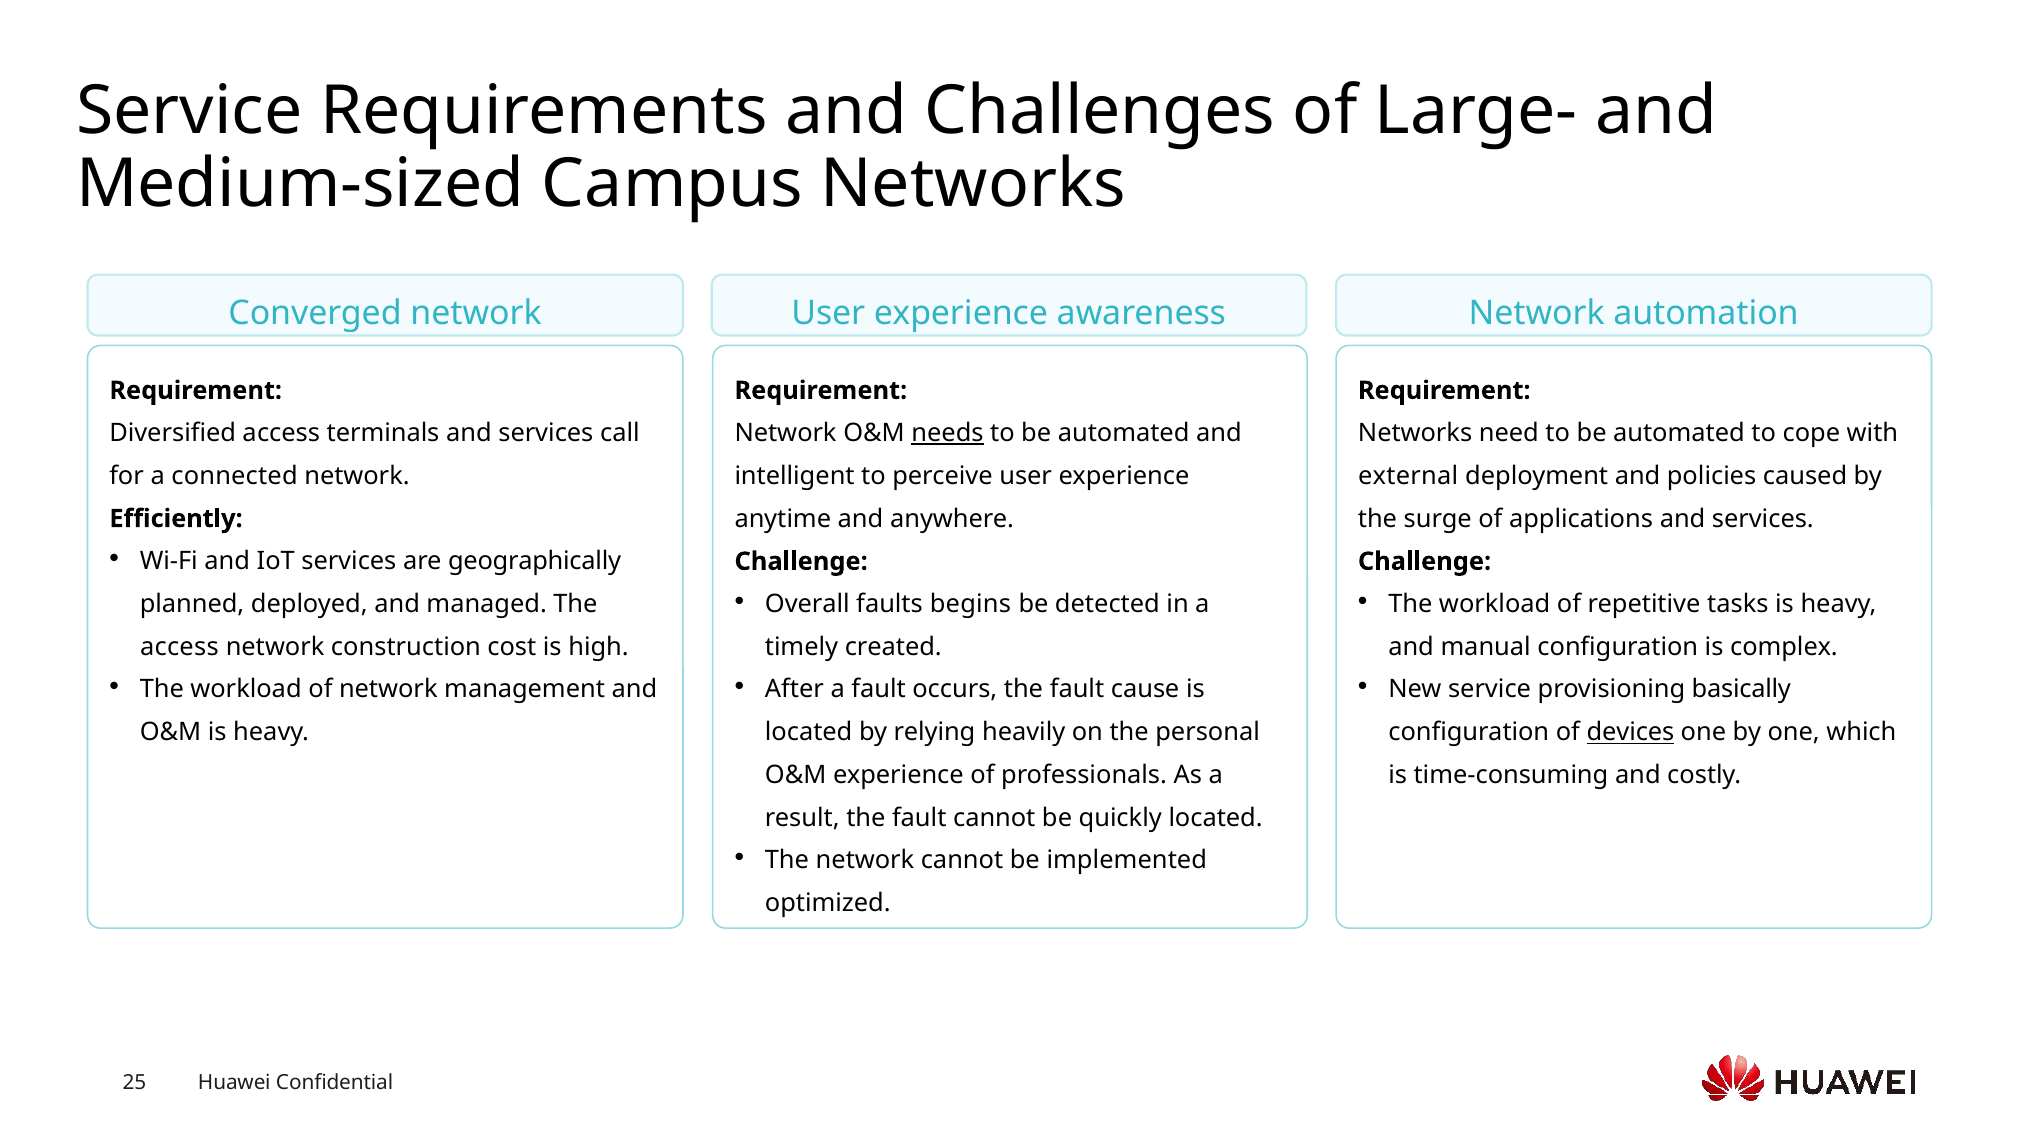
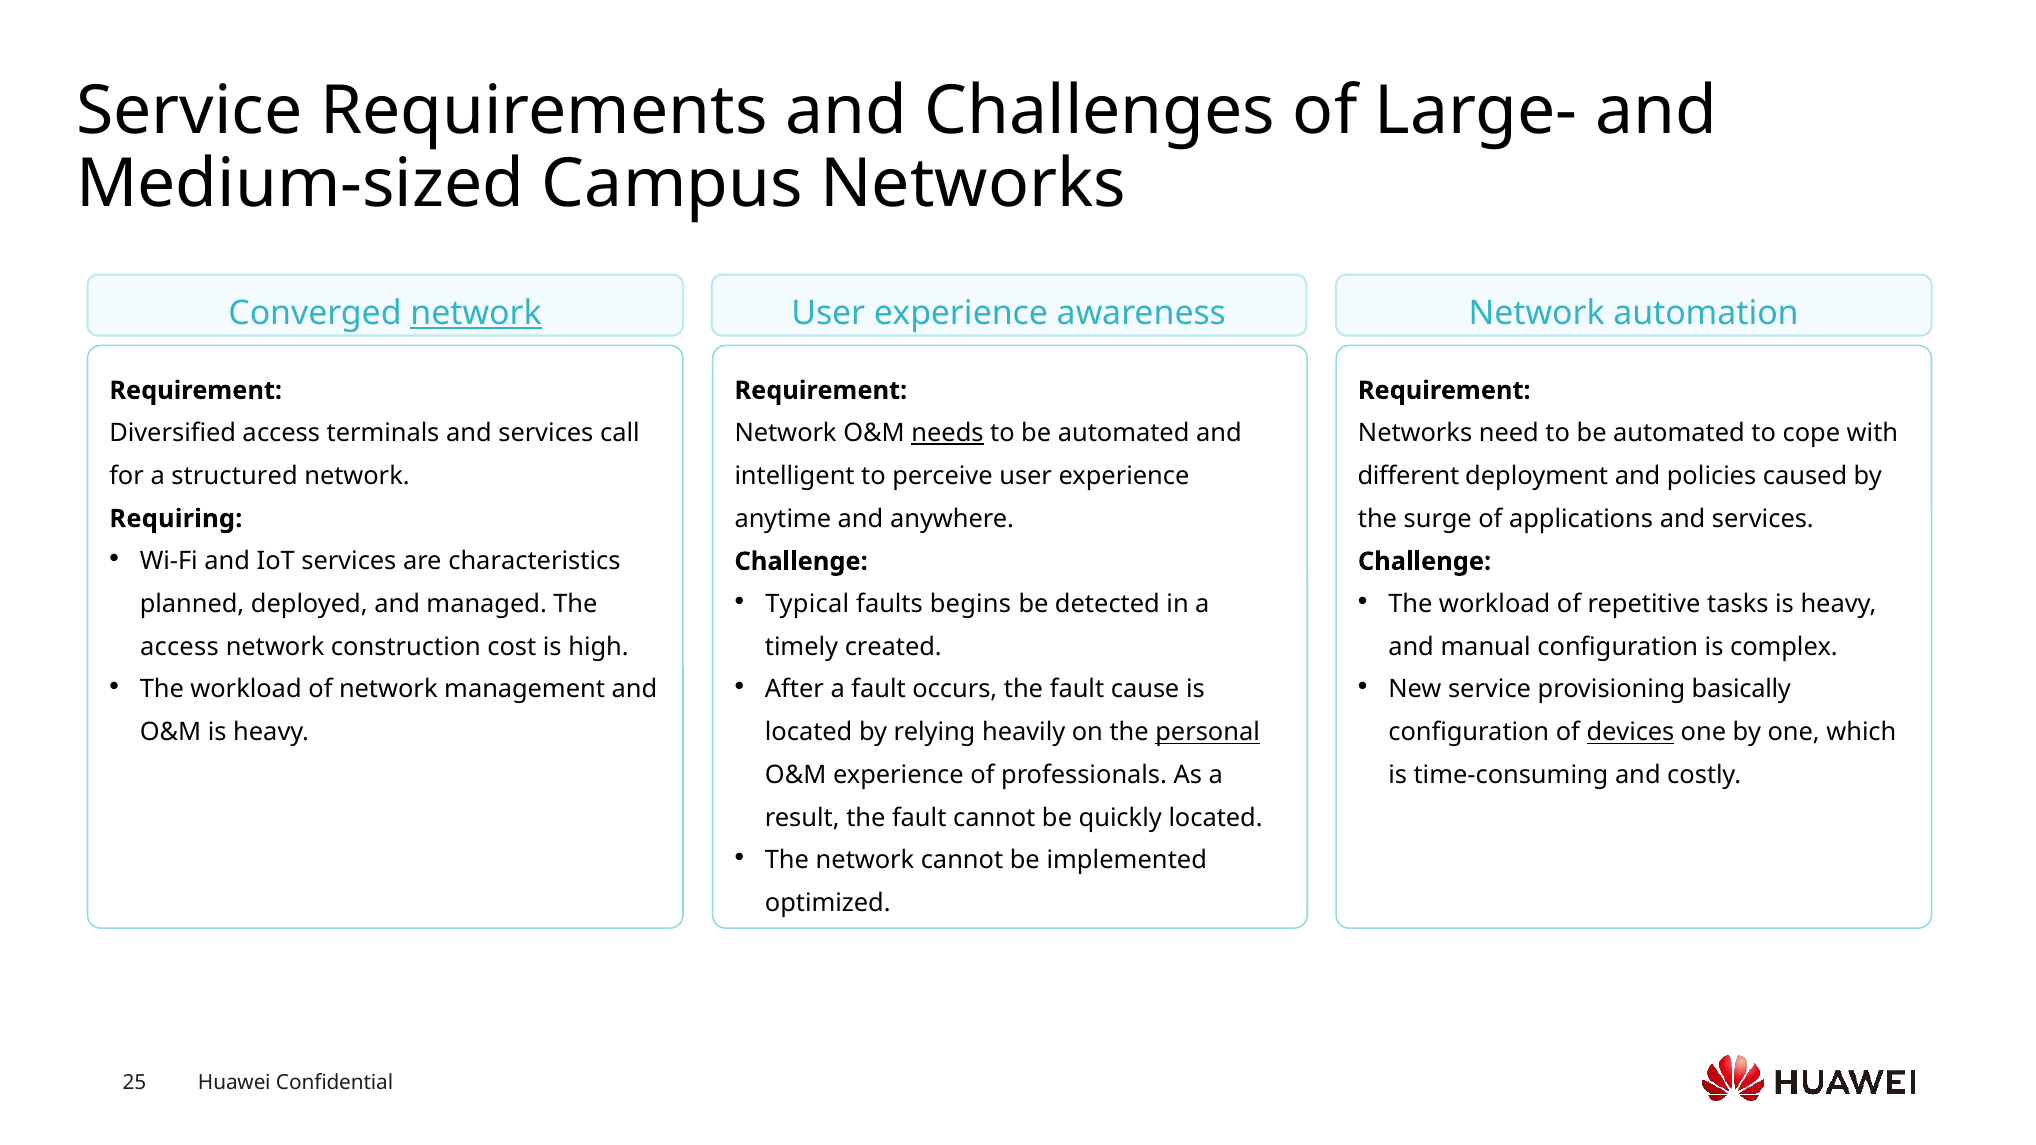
network underline: none -> present (476, 314)
connected: connected -> structured (235, 476)
external: external -> different (1408, 476)
Efficiently: Efficiently -> Requiring (176, 519)
geographically: geographically -> characteristics (534, 562)
Overall: Overall -> Typical (807, 604)
personal underline: none -> present (1208, 732)
